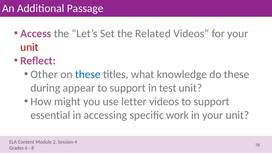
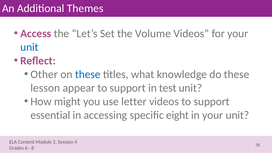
Passage: Passage -> Themes (85, 8)
Related: Related -> Volume (153, 34)
unit colour: red -> blue (29, 47)
during: during -> lesson (45, 88)
work: work -> eight (178, 115)
